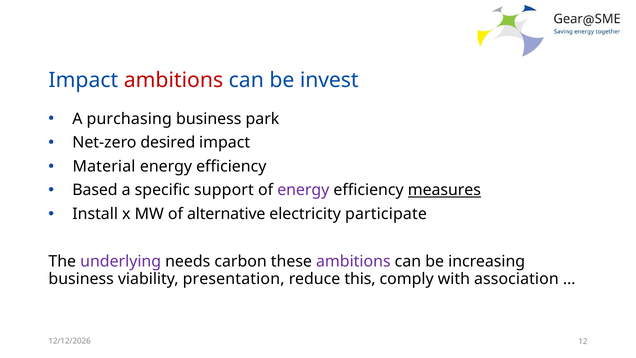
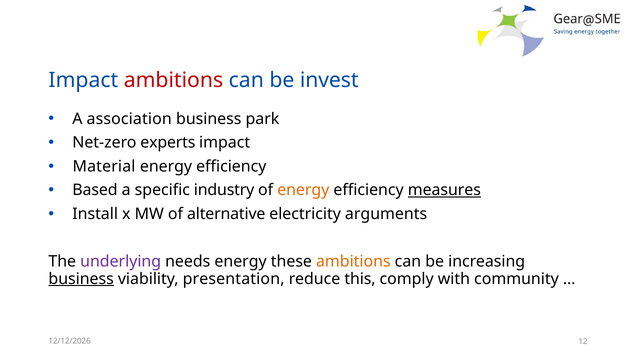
purchasing: purchasing -> association (129, 119)
desired: desired -> experts (168, 143)
support: support -> industry (224, 190)
energy colour: purple -> orange (303, 190)
participate: participate -> arguments (386, 214)
needs carbon: carbon -> energy (241, 261)
ambitions colour: purple -> orange (353, 261)
business underline: none -> present (81, 279)
association: association -> community (516, 279)
